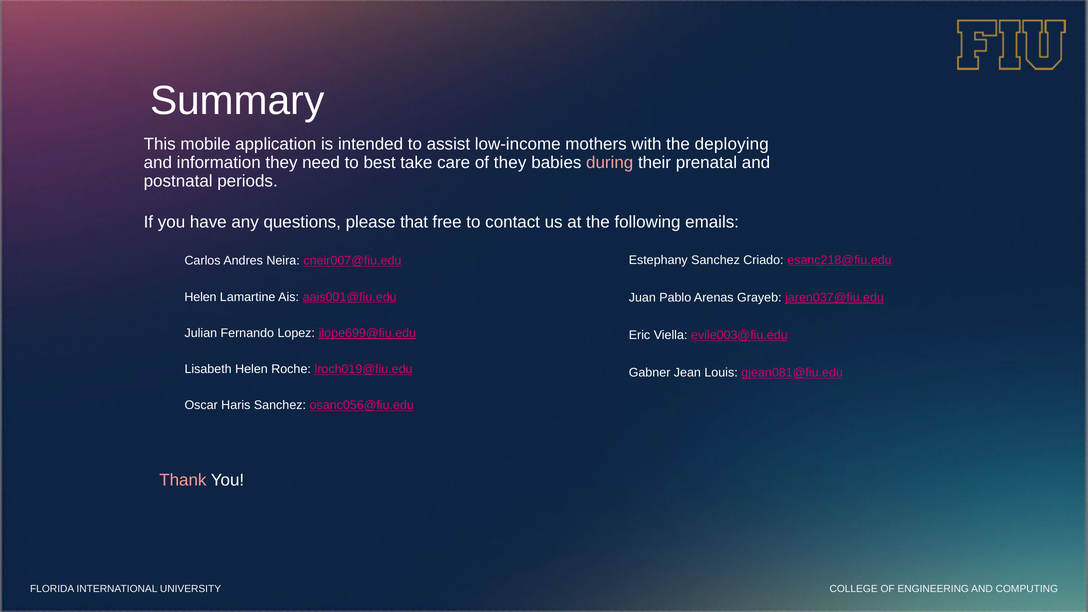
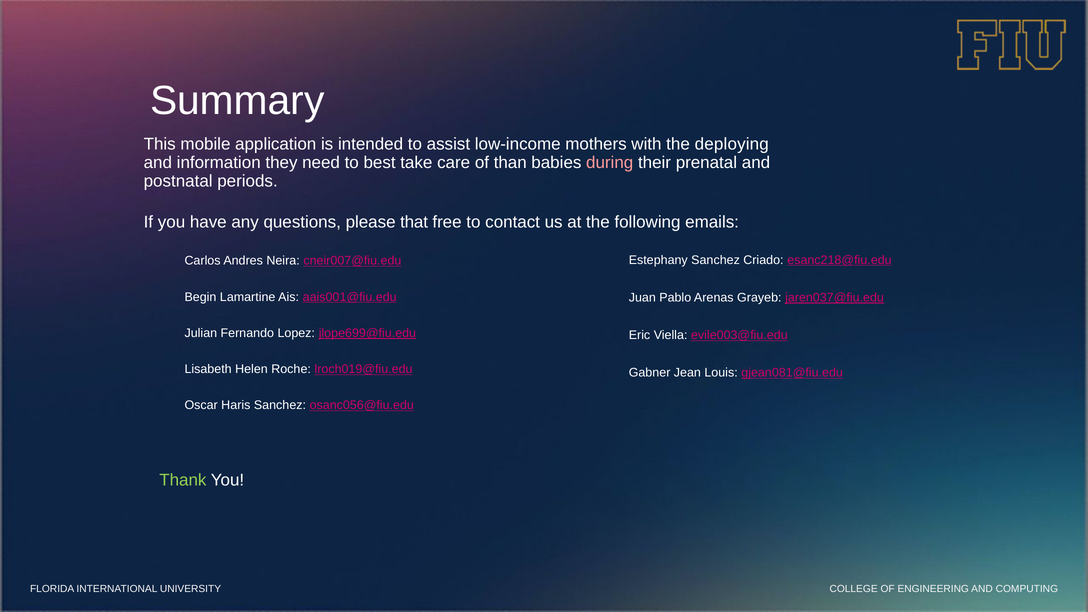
of they: they -> than (510, 163)
Helen: Helen -> Begin (200, 297)
Thank colour: pink -> light green (183, 480)
